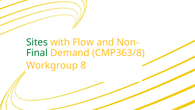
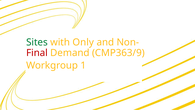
Flow: Flow -> Only (83, 42)
Final colour: green -> red (37, 53)
CMP363/8: CMP363/8 -> CMP363/9 (118, 53)
8: 8 -> 1 (83, 65)
